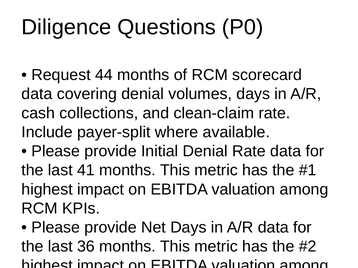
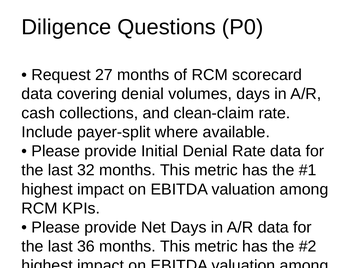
44: 44 -> 27 (104, 75)
41: 41 -> 32 (86, 171)
